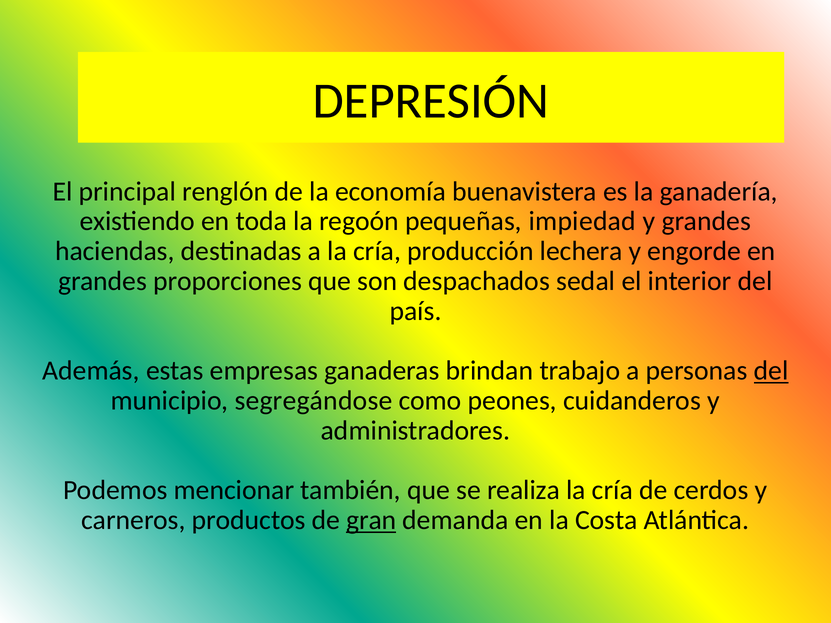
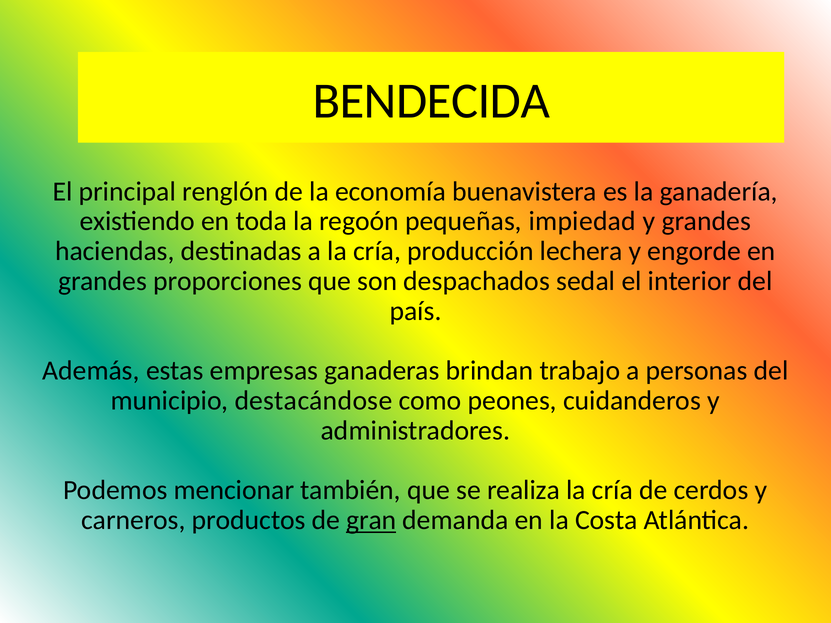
DEPRESIÓN: DEPRESIÓN -> BENDECIDA (431, 101)
del underline: present -> none (771, 371)
segregándose: segregándose -> destacándose (313, 401)
